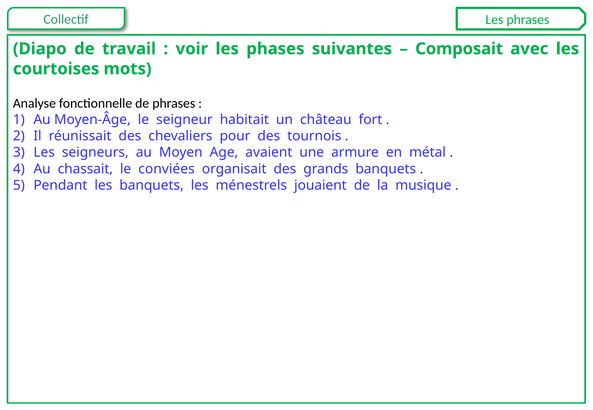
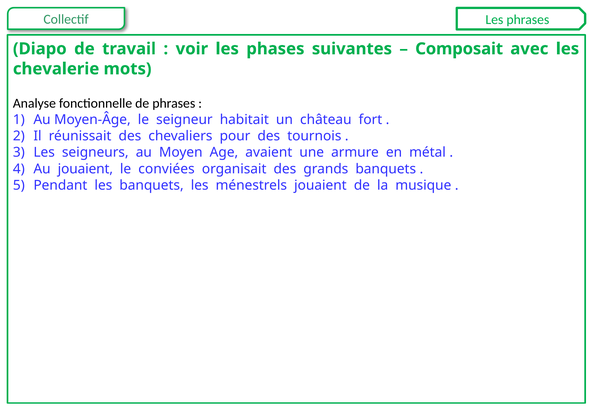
courtoises: courtoises -> chevalerie (56, 69)
Au chassait: chassait -> jouaient (85, 169)
